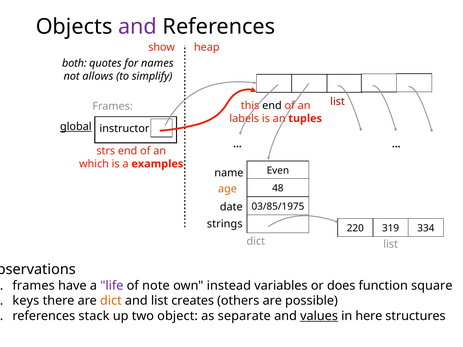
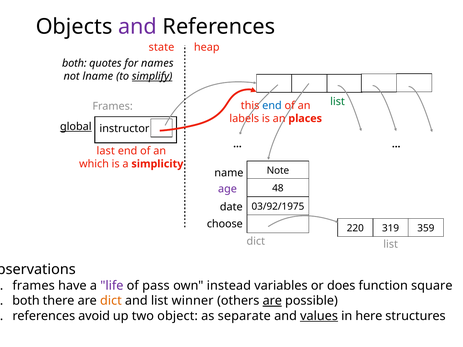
show: show -> state (161, 47)
allows: allows -> lname (98, 76)
simplify underline: none -> present (152, 76)
list colour: red -> green (338, 102)
end colour: black -> blue (272, 106)
tuples: tuples -> places (305, 119)
strs: strs -> last (106, 151)
examples: examples -> simplicity (157, 164)
Even: Even -> Note (278, 171)
age colour: orange -> purple (227, 189)
03/85/1975: 03/85/1975 -> 03/92/1975 (278, 207)
strings: strings -> choose (225, 224)
334: 334 -> 359 (426, 228)
note: note -> pass (156, 286)
keys: keys -> both (26, 301)
creates: creates -> winner (193, 301)
are underline: none -> present (272, 301)
stack: stack -> avoid (94, 316)
